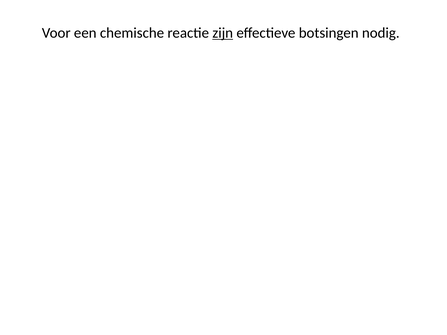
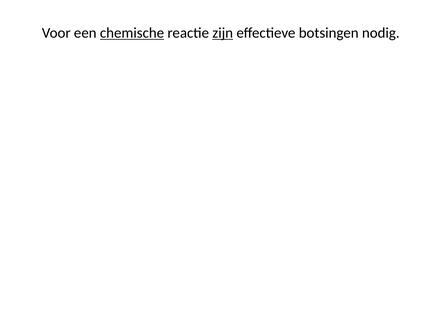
chemische underline: none -> present (132, 33)
